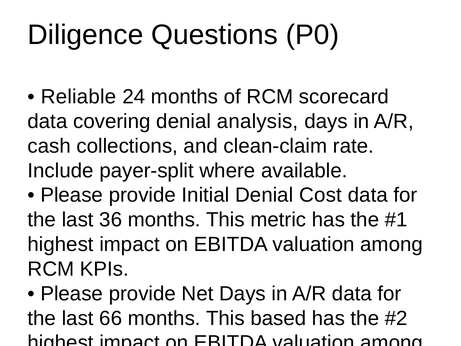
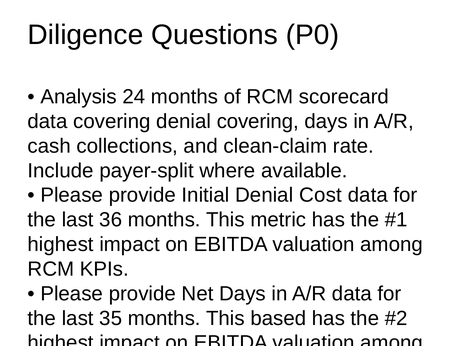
Reliable: Reliable -> Analysis (79, 97)
denial analysis: analysis -> covering (258, 121)
66: 66 -> 35 (111, 318)
